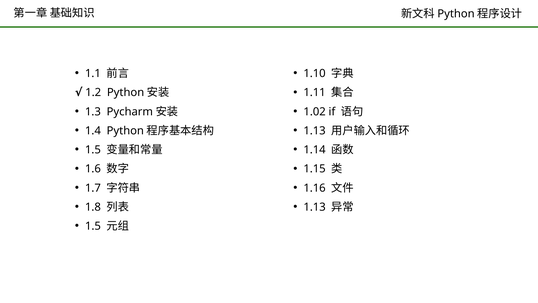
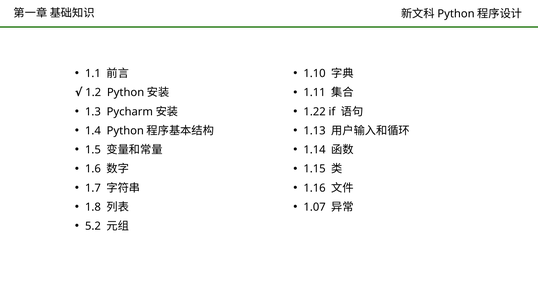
1.02: 1.02 -> 1.22 (315, 112)
1.13: 1.13 -> 1.07 (315, 207)
1.5: 1.5 -> 5.2 (93, 226)
